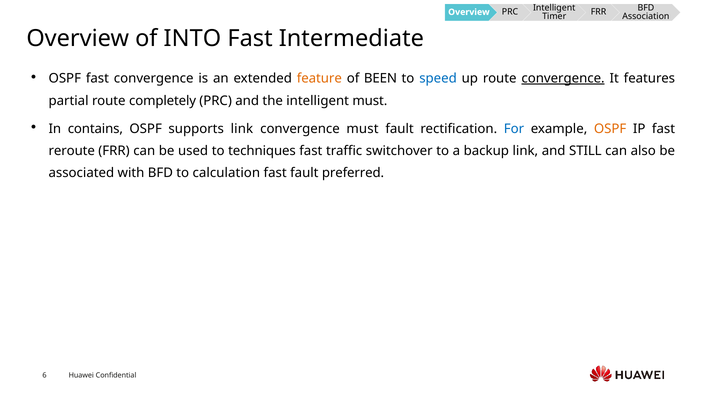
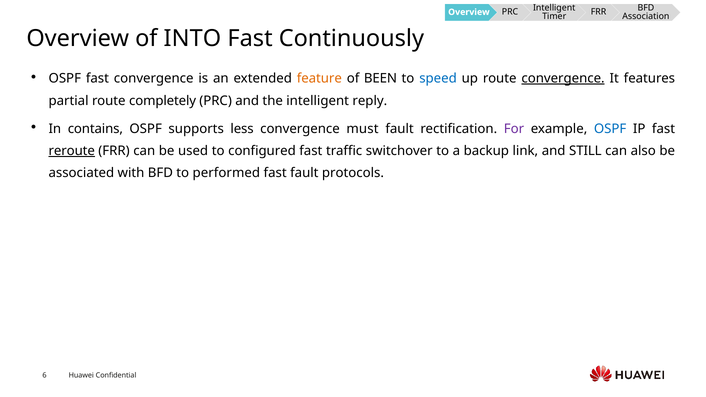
Intermediate: Intermediate -> Continuously (351, 38)
intelligent must: must -> reply (370, 101)
supports link: link -> less (242, 129)
For colour: blue -> purple (514, 129)
OSPF colour: orange -> blue (610, 129)
reroute underline: none -> present (72, 151)
techniques: techniques -> configured (262, 151)
calculation: calculation -> performed (226, 173)
preferred: preferred -> protocols (353, 173)
